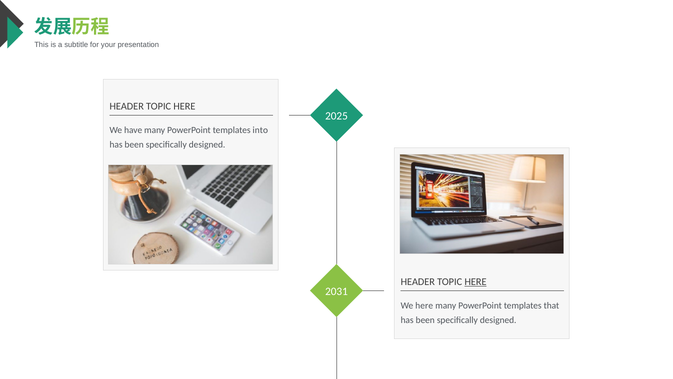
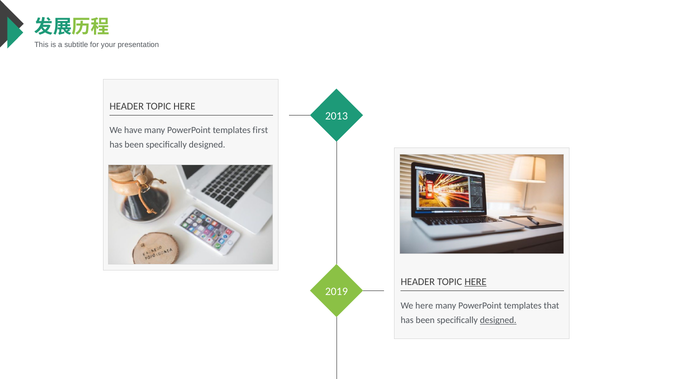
2025: 2025 -> 2013 (336, 116)
into: into -> first (260, 130)
2031: 2031 -> 2019 (336, 291)
designed underline: none -> present (498, 320)
